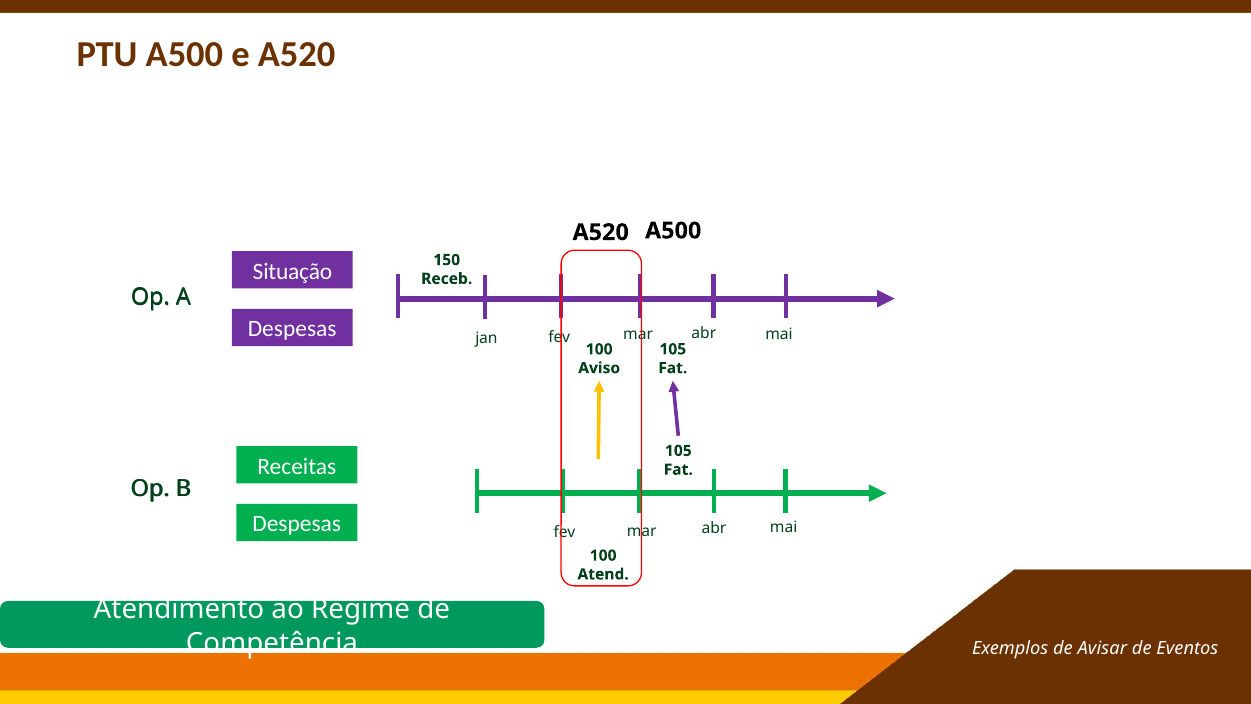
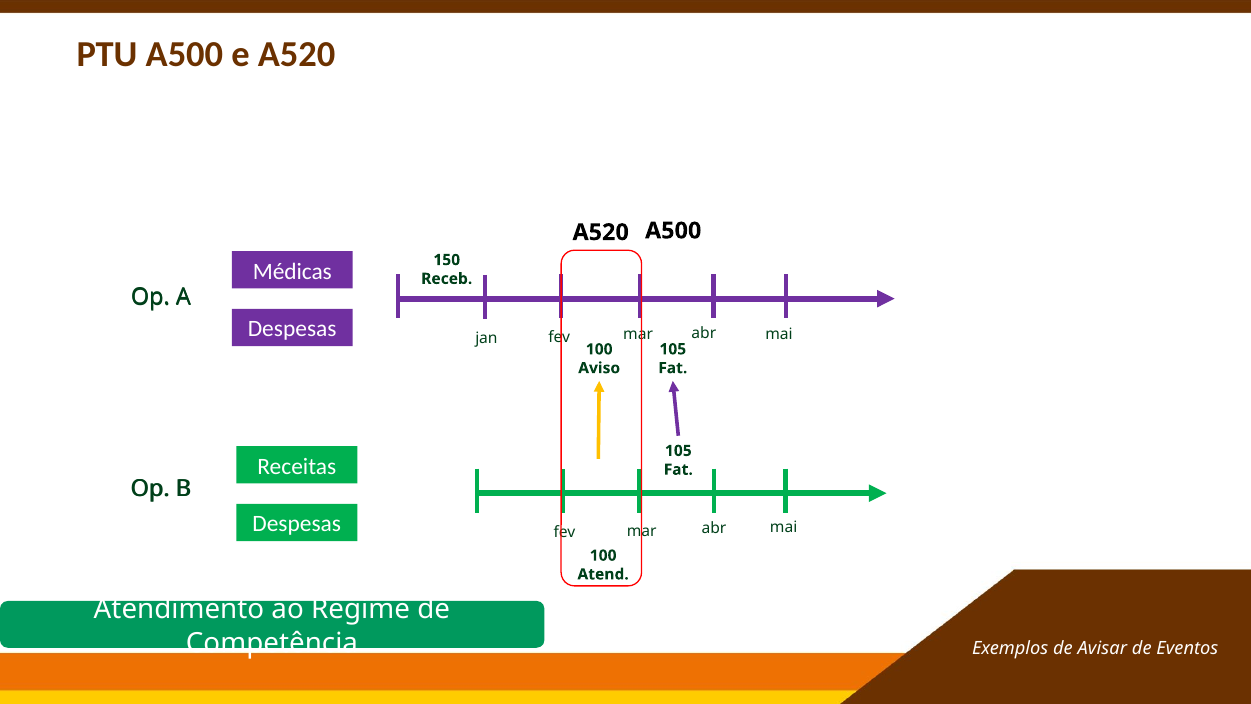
Situação: Situação -> Médicas (292, 271)
